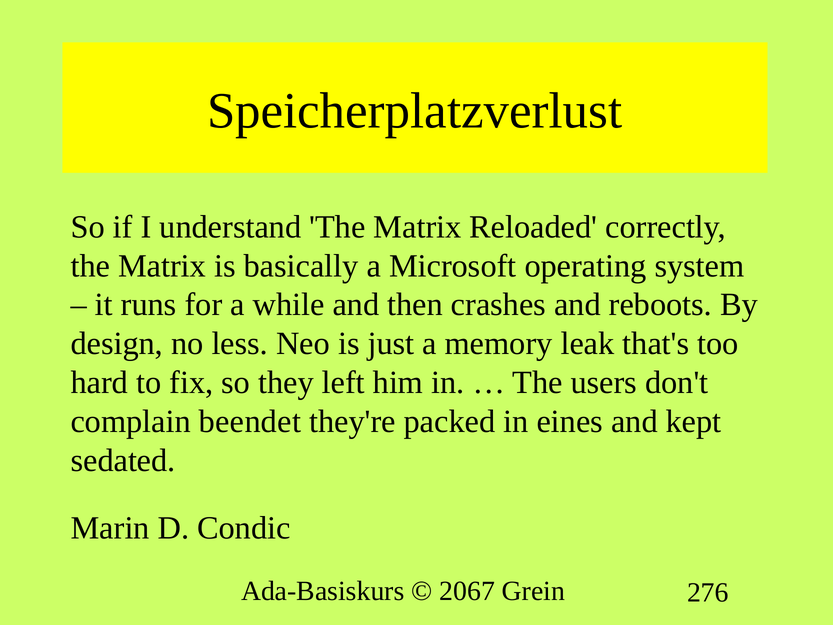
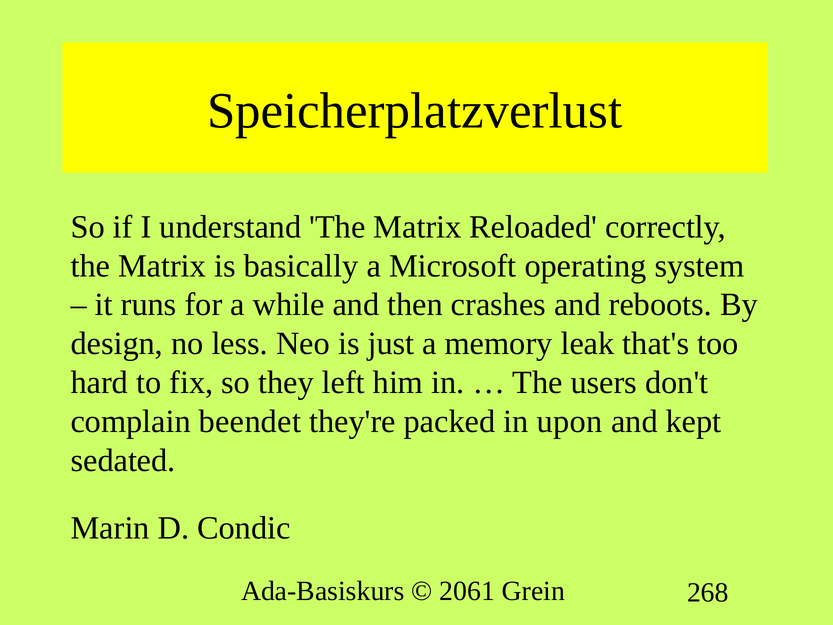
eines: eines -> upon (570, 421)
2067: 2067 -> 2061 (467, 591)
276: 276 -> 268 (708, 592)
